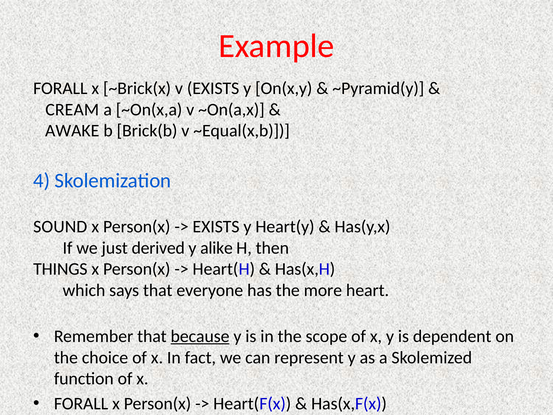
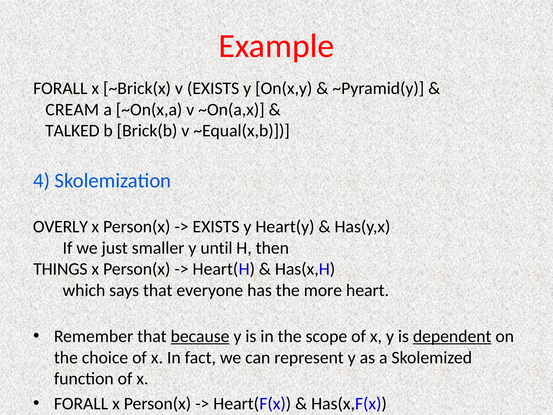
AWAKE: AWAKE -> TALKED (72, 131)
SOUND: SOUND -> OVERLY (60, 227)
derived: derived -> smaller (158, 248)
alike: alike -> until (216, 248)
dependent underline: none -> present (452, 336)
